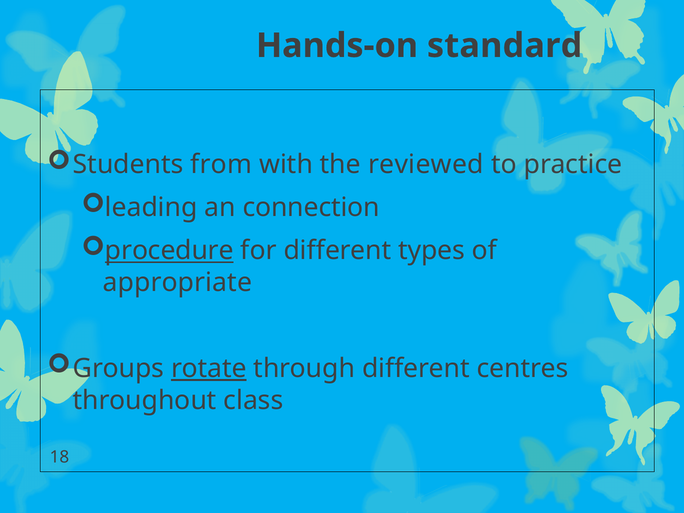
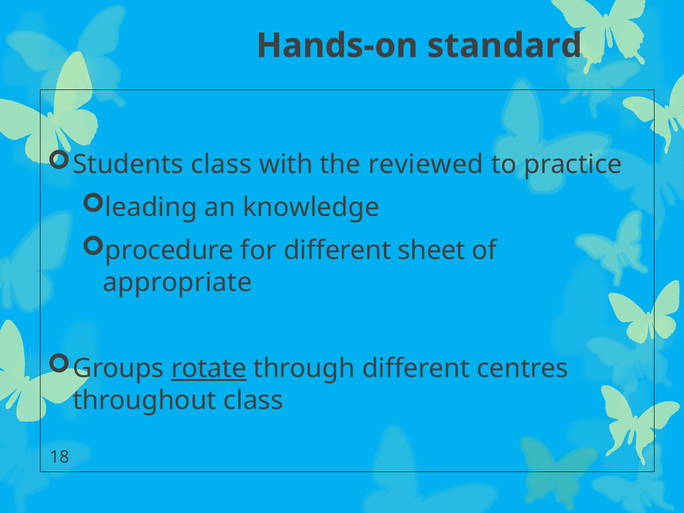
Students from: from -> class (221, 165)
connection: connection -> knowledge (311, 208)
procedure underline: present -> none (169, 251)
types: types -> sheet (432, 251)
